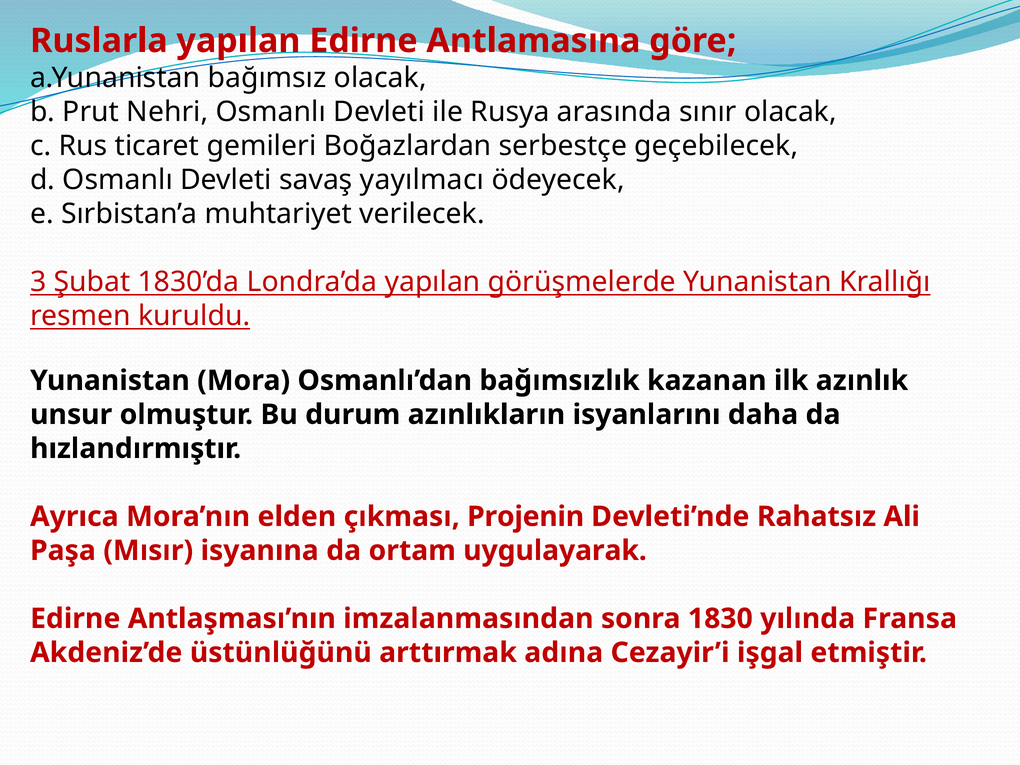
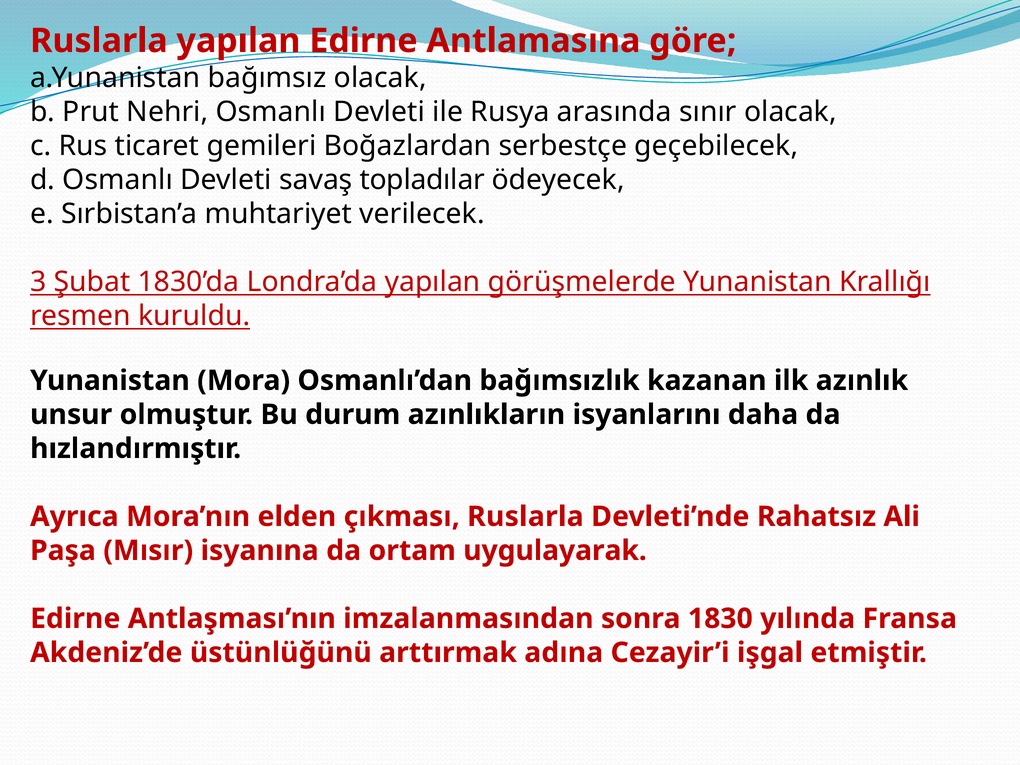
yayılmacı: yayılmacı -> topladılar (422, 180)
çıkması Projenin: Projenin -> Ruslarla (525, 517)
